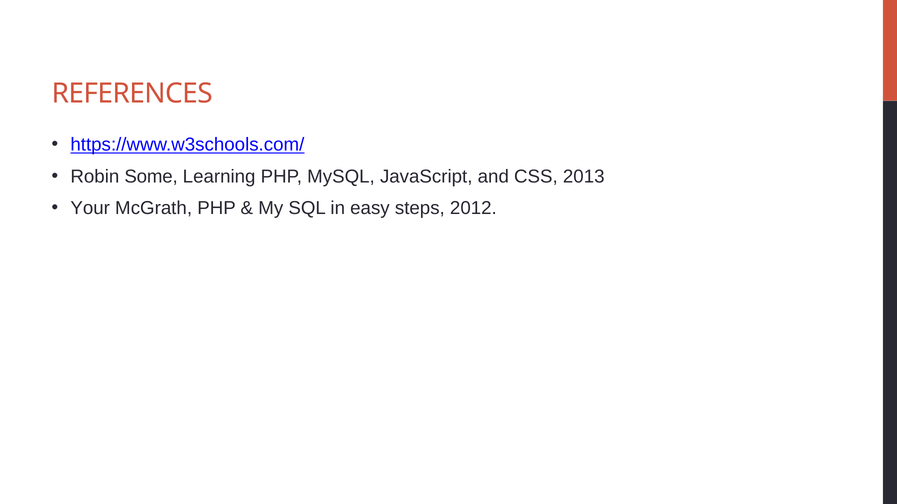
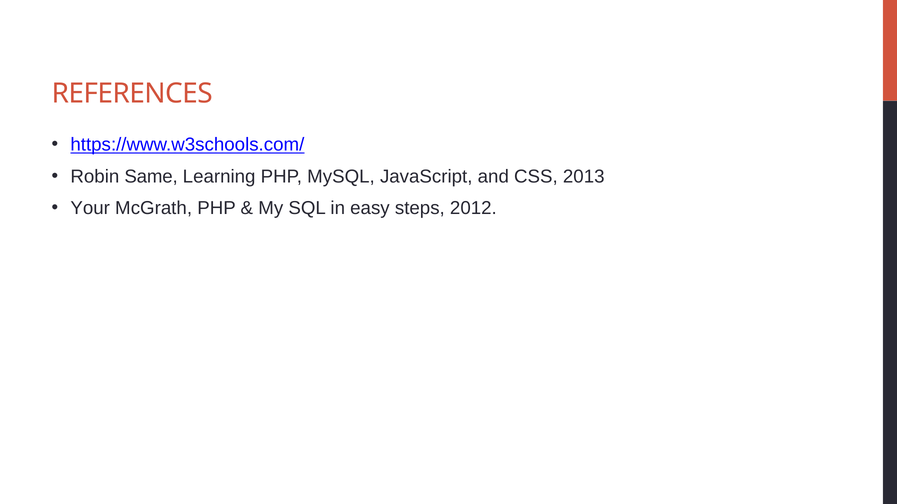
Some: Some -> Same (151, 177)
